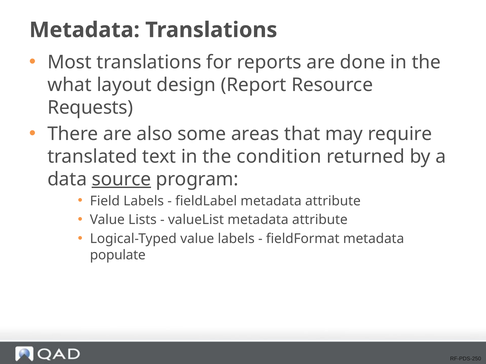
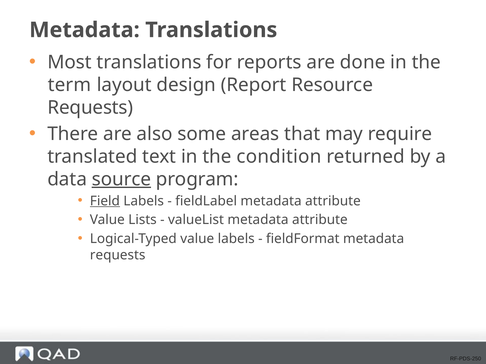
what: what -> term (70, 85)
Field underline: none -> present (105, 201)
populate: populate -> requests (118, 255)
